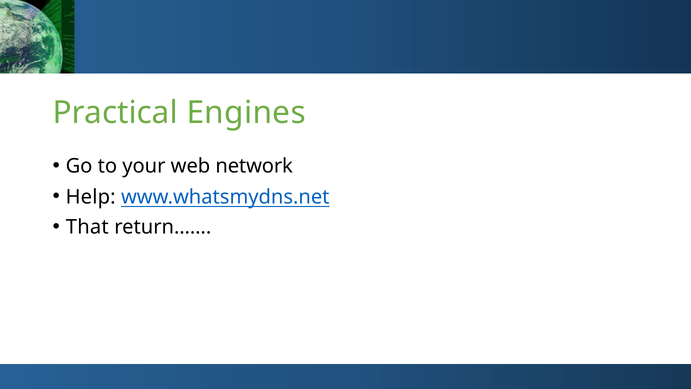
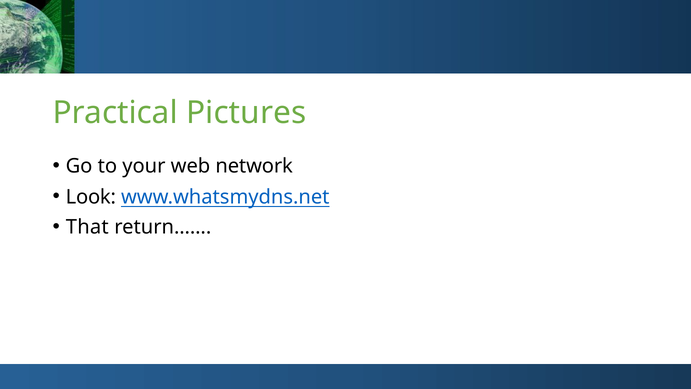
Engines: Engines -> Pictures (246, 113)
Help: Help -> Look (91, 197)
